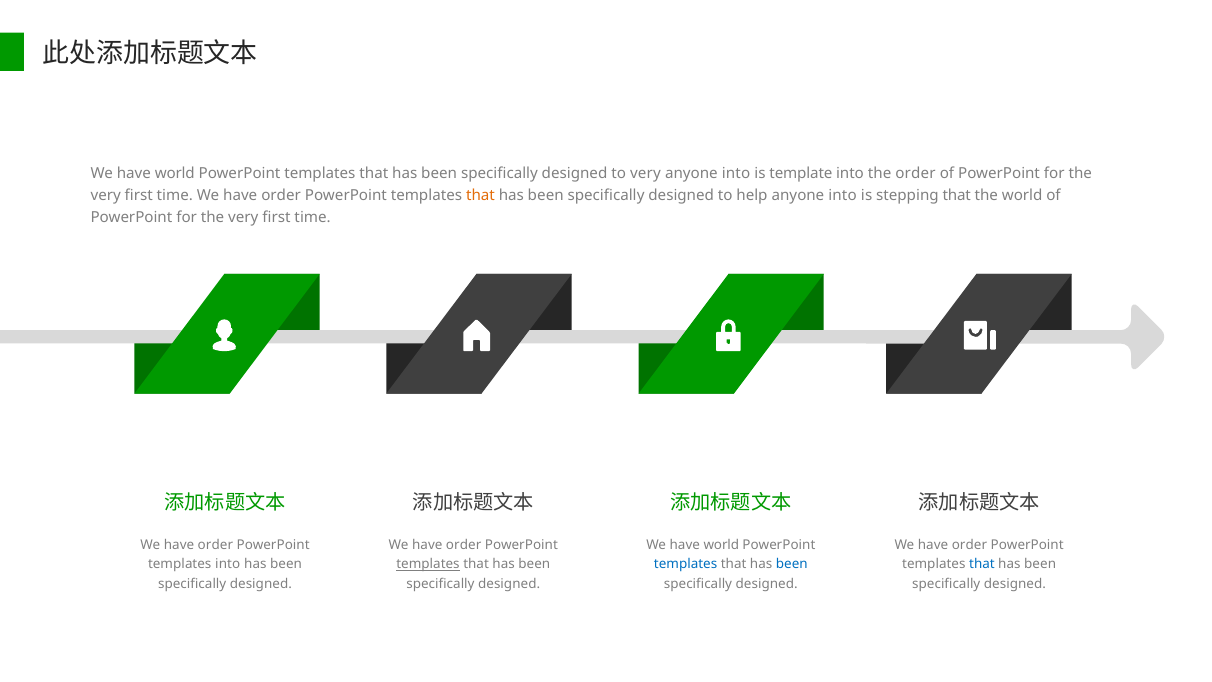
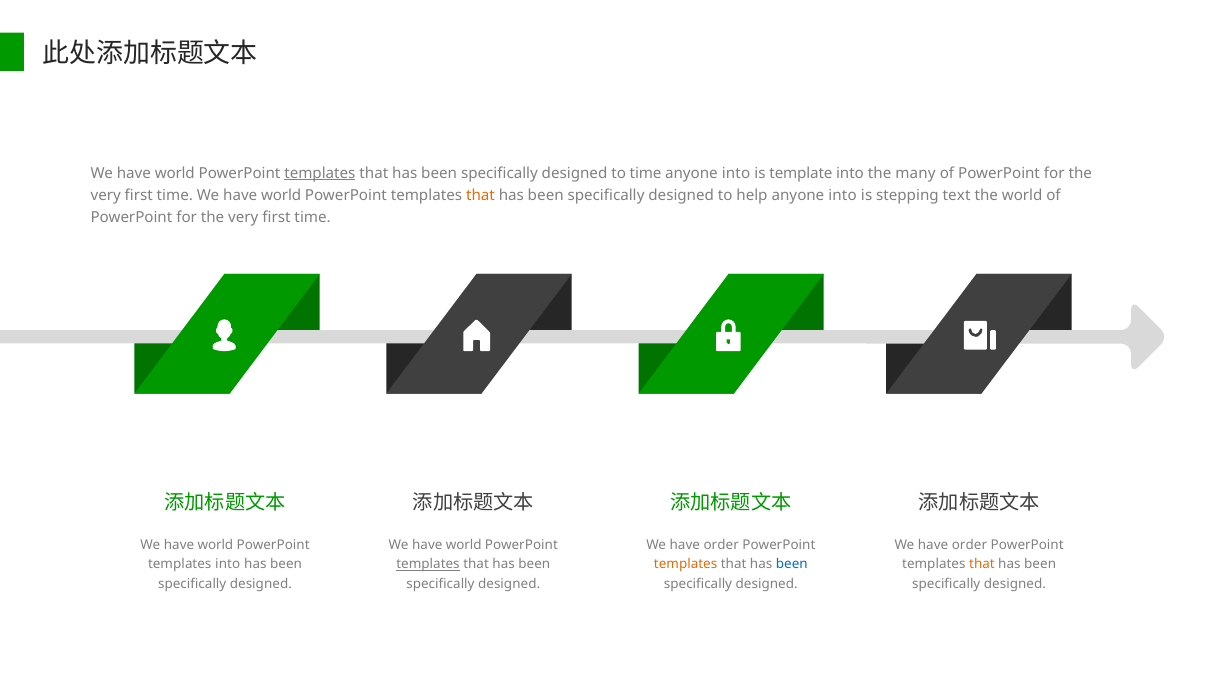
templates underline: none -> present (320, 173)
to very: very -> time (646, 173)
the order: order -> many (916, 173)
time We have order: order -> world (281, 195)
stepping that: that -> text (957, 195)
order: order -> world (215, 545)
order: order -> world (464, 545)
world: world -> order (721, 545)
templates colour: blue -> orange (686, 564)
that colour: blue -> orange (982, 564)
